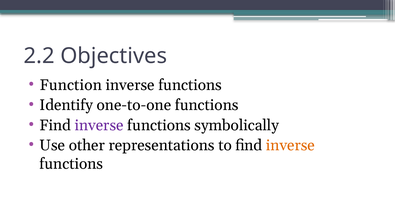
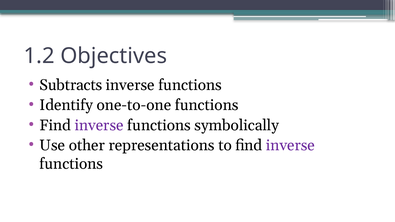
2.2: 2.2 -> 1.2 (39, 56)
Function: Function -> Subtracts (71, 85)
inverse colour: orange -> purple (290, 145)
